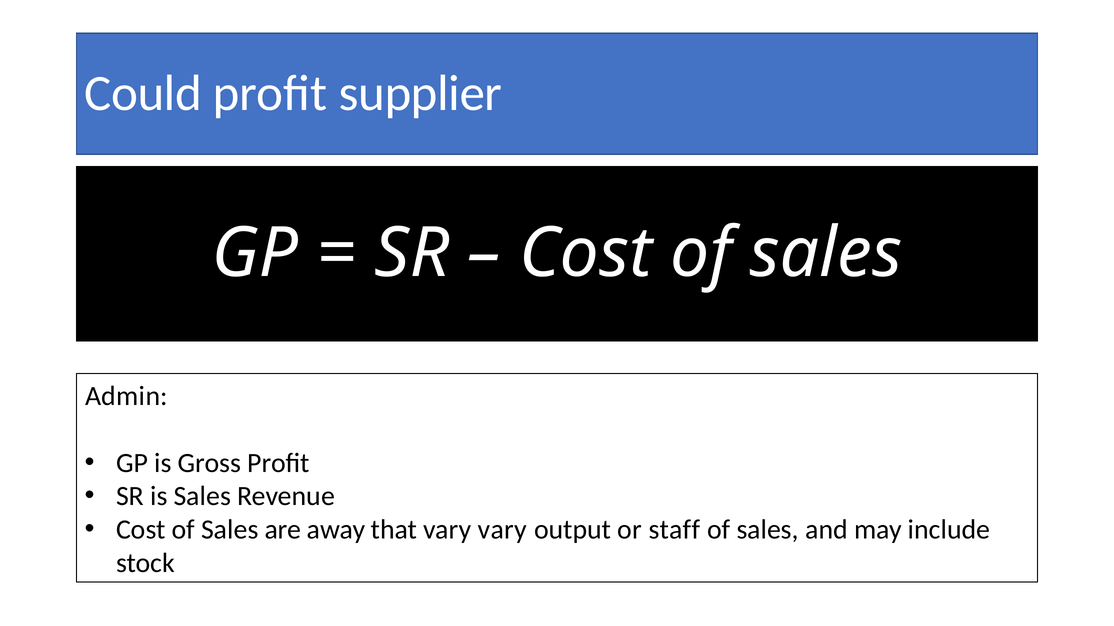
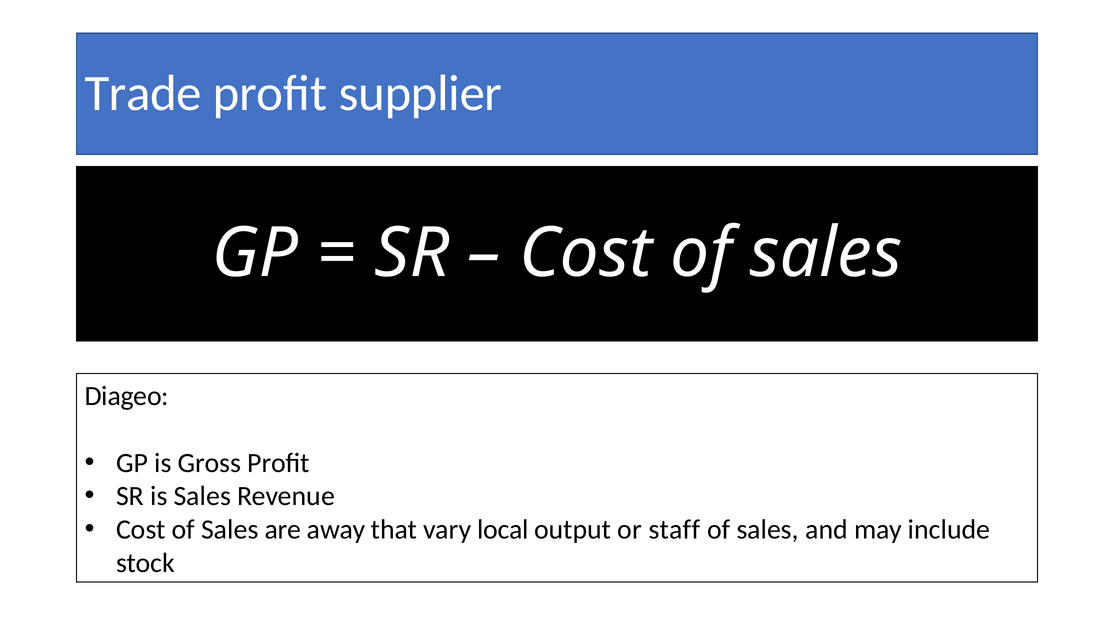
Could: Could -> Trade (143, 94)
Admin: Admin -> Diageo (127, 397)
vary vary: vary -> local (503, 530)
